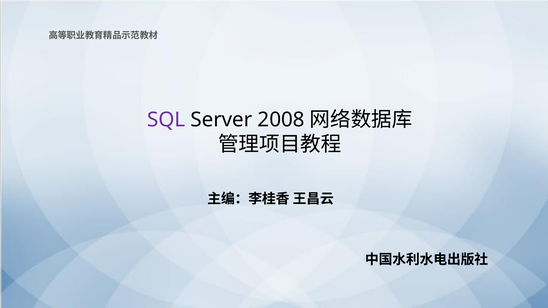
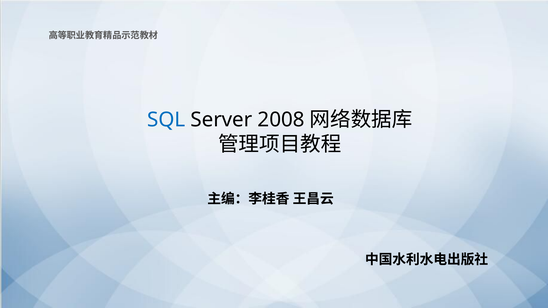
SQL colour: purple -> blue (166, 120)
